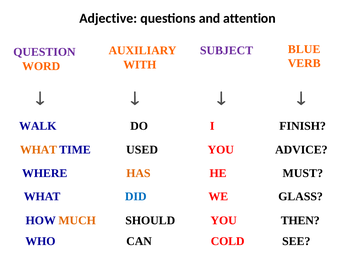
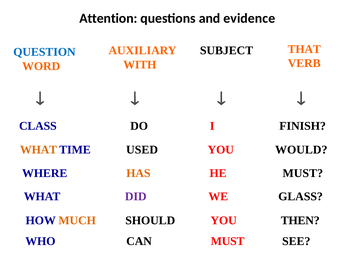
Adjective: Adjective -> Attention (108, 18)
attention: attention -> evidence (249, 18)
BLUE: BLUE -> THAT (304, 49)
SUBJECT colour: purple -> black (227, 50)
QUESTION colour: purple -> blue (44, 52)
WALK: WALK -> CLASS (38, 126)
ADVICE: ADVICE -> WOULD (301, 149)
DID colour: blue -> purple (136, 196)
CAN COLD: COLD -> MUST (228, 241)
